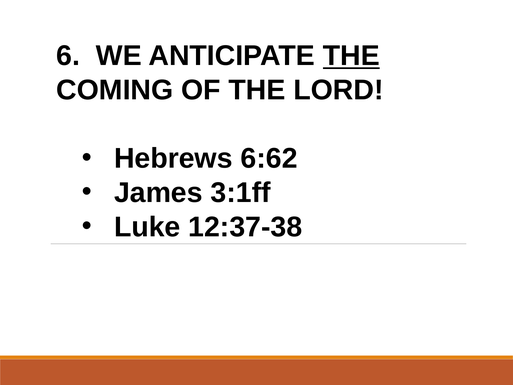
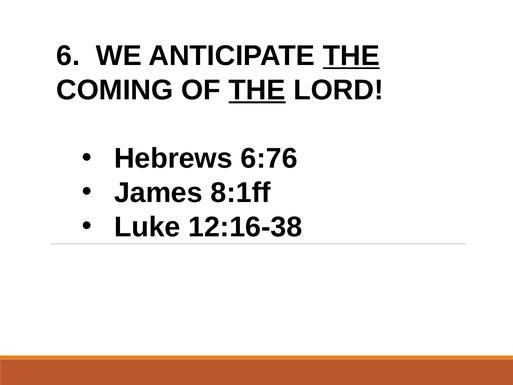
THE underline: none -> present (257, 90)
6:62: 6:62 -> 6:76 (269, 158)
3:1ff: 3:1ff -> 8:1ff (241, 193)
12:37-38: 12:37-38 -> 12:16-38 (245, 227)
